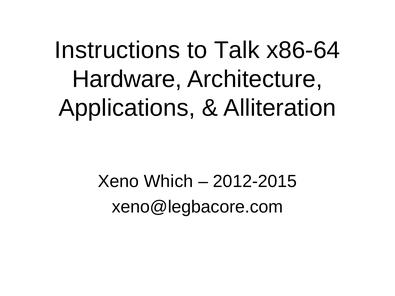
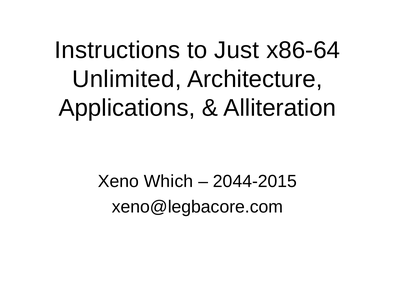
Talk: Talk -> Just (237, 50)
Hardware: Hardware -> Unlimited (127, 79)
2012-2015: 2012-2015 -> 2044-2015 (255, 182)
